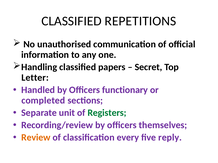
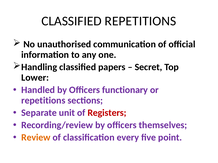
Letter: Letter -> Lower (35, 78)
completed: completed -> repetitions (43, 101)
Registers colour: green -> red (107, 113)
reply: reply -> point (170, 138)
